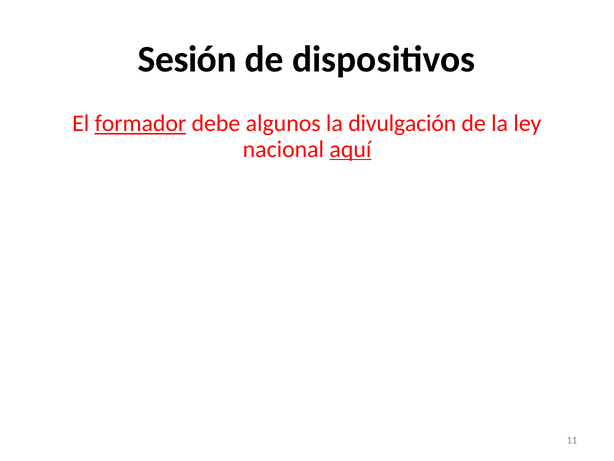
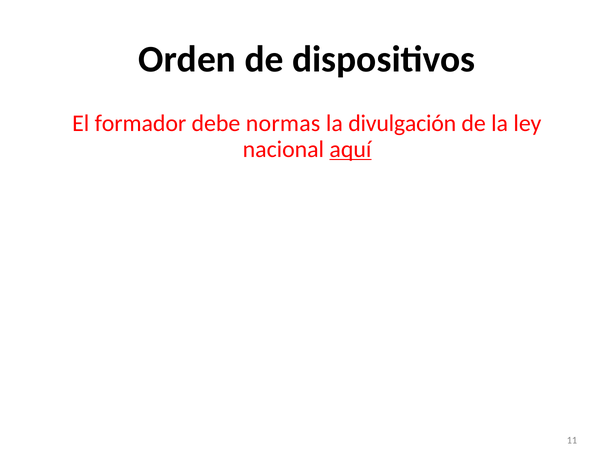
Sesión: Sesión -> Orden (187, 59)
formador underline: present -> none (140, 123)
algunos: algunos -> normas (283, 123)
